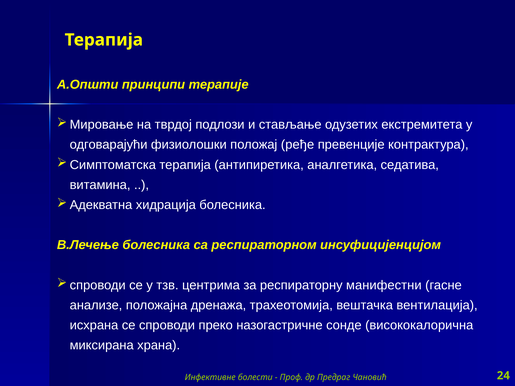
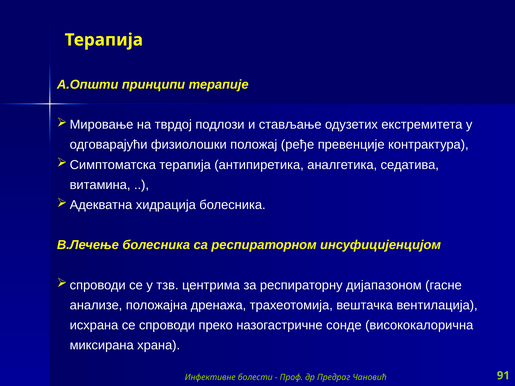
манифестни: манифестни -> дијапазоном (384, 285)
24: 24 -> 91 (503, 376)
